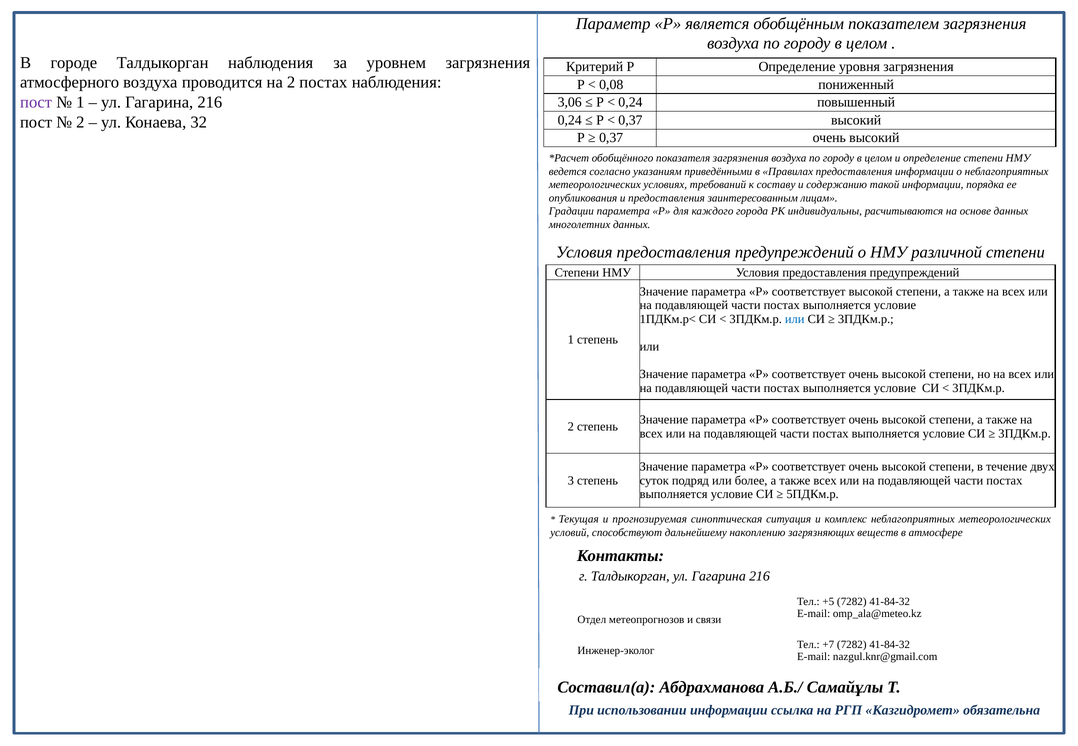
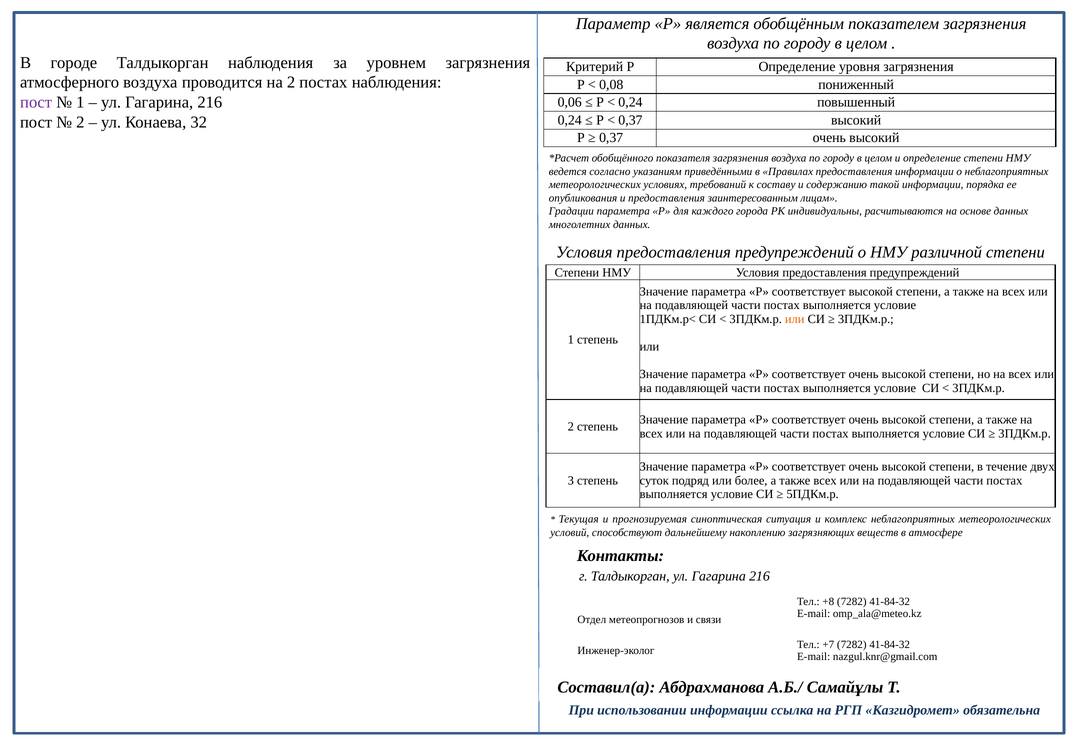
3,06: 3,06 -> 0,06 (570, 102)
или colour: blue -> orange (795, 319)
+5: +5 -> +8 (828, 602)
